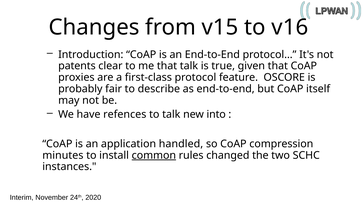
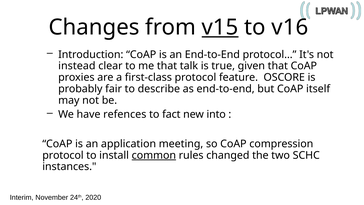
v15 underline: none -> present (220, 27)
patents: patents -> instead (77, 66)
to talk: talk -> fact (171, 114)
handled: handled -> meeting (181, 144)
minutes: minutes -> protocol (63, 155)
